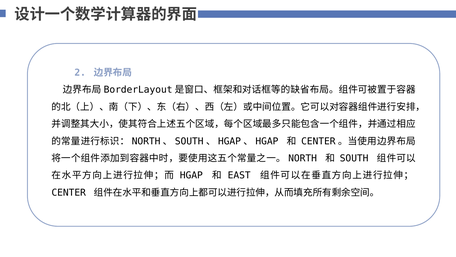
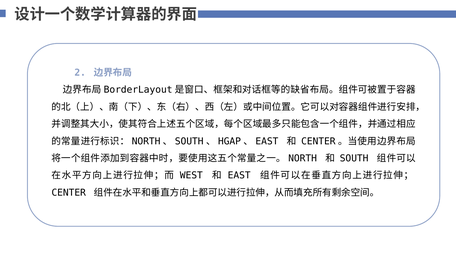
HGAP: HGAP -> EAST (267, 141)
HGAP: HGAP -> WEST (191, 175)
